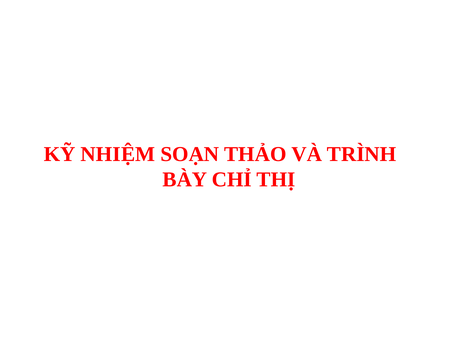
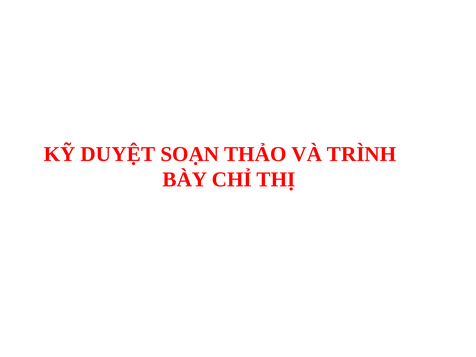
NHIỆM: NHIỆM -> DUYỆT (118, 154)
